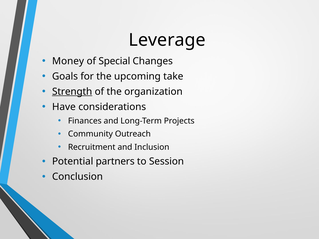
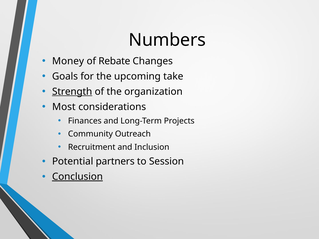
Leverage: Leverage -> Numbers (167, 40)
Special: Special -> Rebate (114, 61)
Have: Have -> Most (64, 107)
Conclusion underline: none -> present (77, 177)
